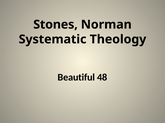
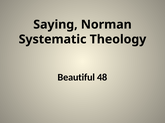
Stones: Stones -> Saying (55, 25)
